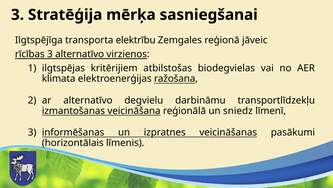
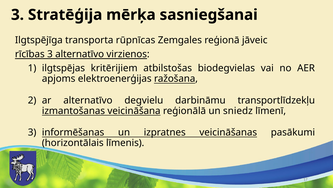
elektrību: elektrību -> rūpnīcas (136, 40)
klimata: klimata -> apjoms (59, 78)
